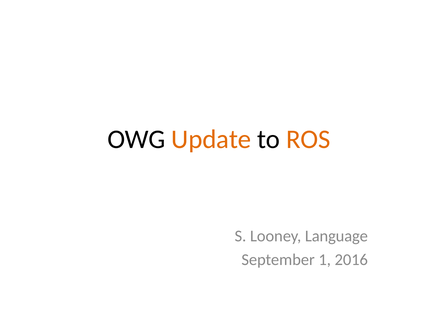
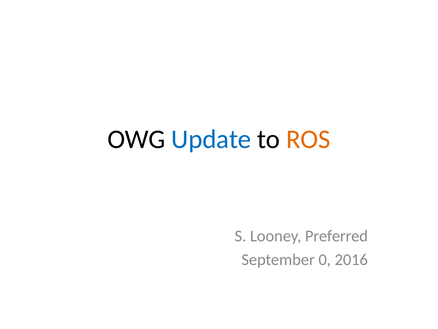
Update colour: orange -> blue (211, 139)
Language: Language -> Preferred (336, 236)
1: 1 -> 0 (325, 259)
